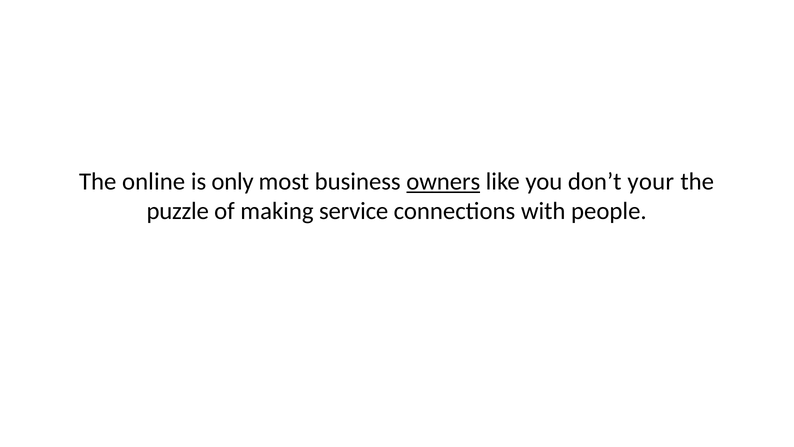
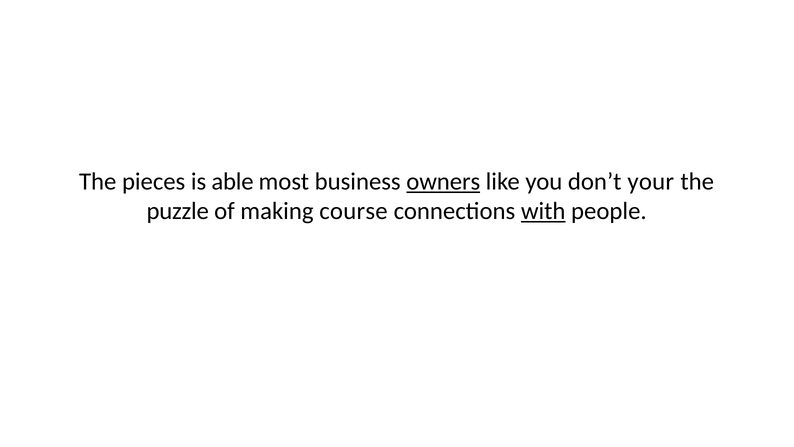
online: online -> pieces (154, 182)
only: only -> able (233, 182)
service: service -> course (353, 211)
with underline: none -> present (543, 211)
